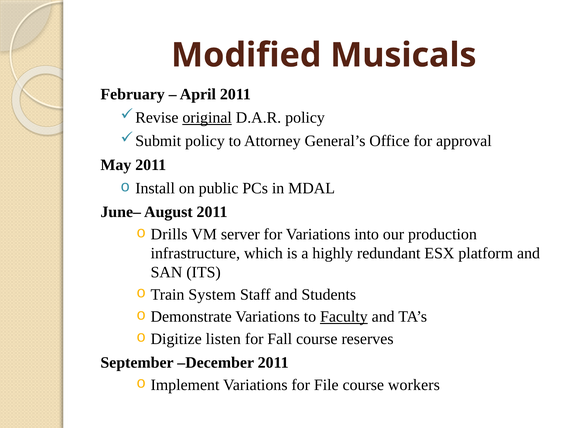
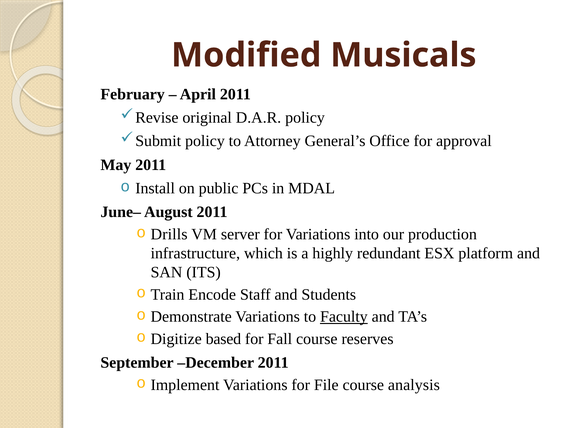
original underline: present -> none (207, 118)
System: System -> Encode (212, 295)
listen: listen -> based (223, 339)
workers: workers -> analysis (414, 385)
